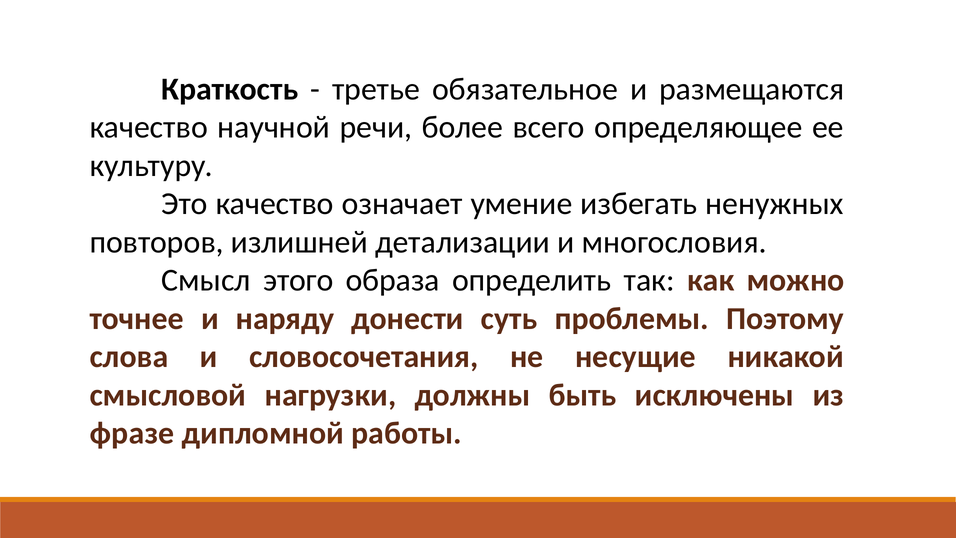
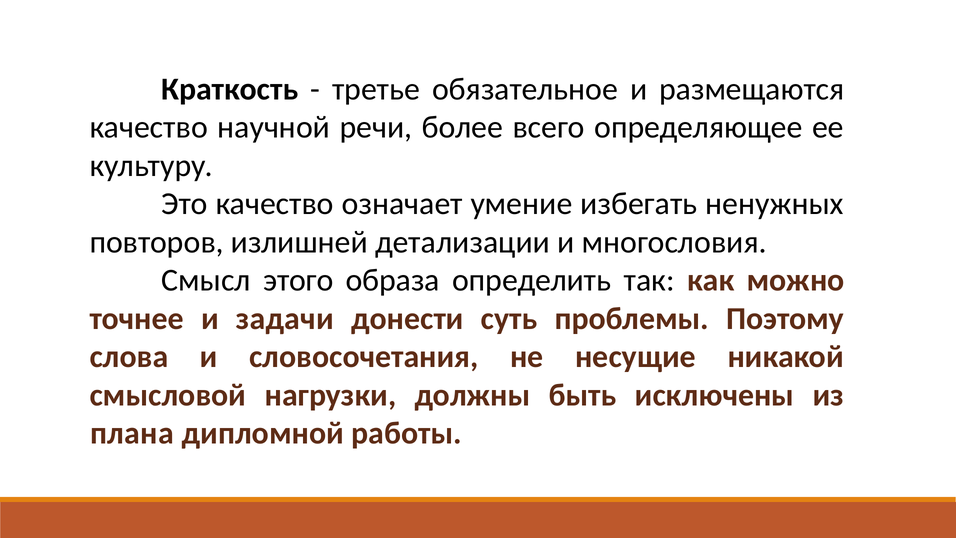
наряду: наряду -> задачи (285, 318)
фразе: фразе -> плана (132, 433)
